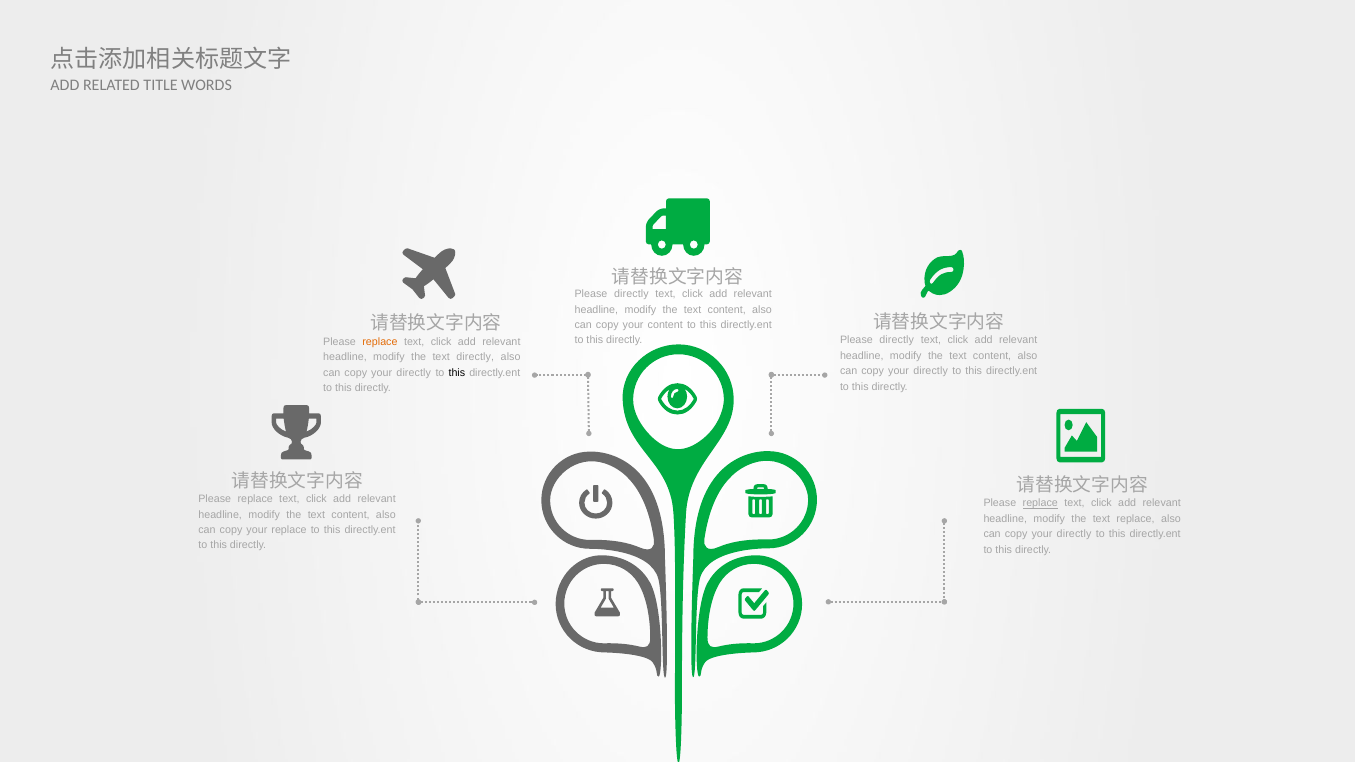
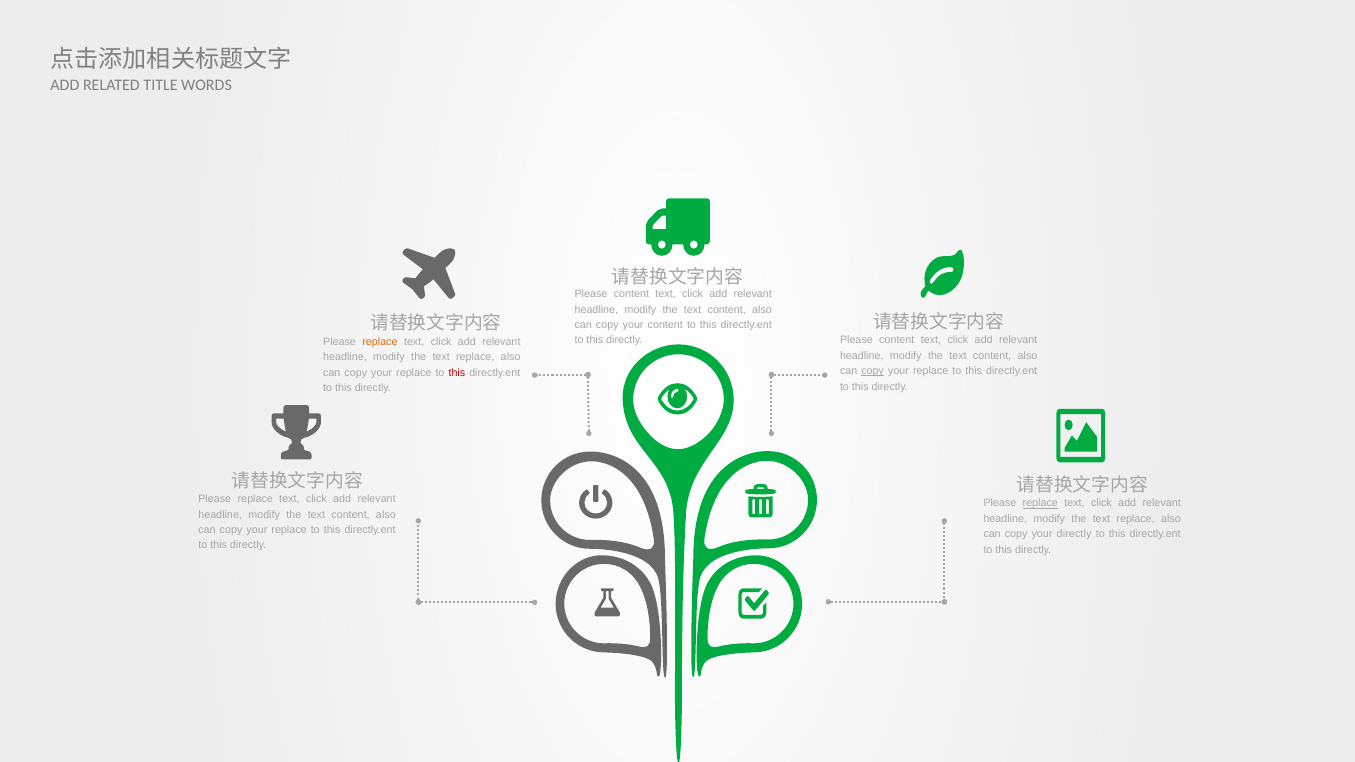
directly: directly -> content (631, 294)
directly: directly -> content (897, 341)
directly: directly -> replace (475, 357)
copy underline: none -> present (873, 371)
directly: directly -> replace (931, 371)
directly: directly -> replace (414, 373)
this colour: black -> red (457, 373)
